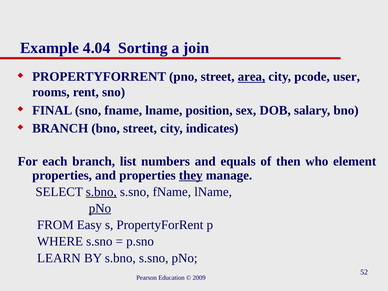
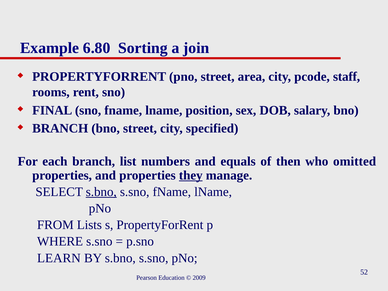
4.04: 4.04 -> 6.80 (97, 48)
area underline: present -> none (251, 77)
user: user -> staff (347, 77)
indicates: indicates -> specified (212, 128)
element: element -> omitted (355, 161)
pNo underline: present -> none (100, 208)
Easy: Easy -> Lists (89, 225)
